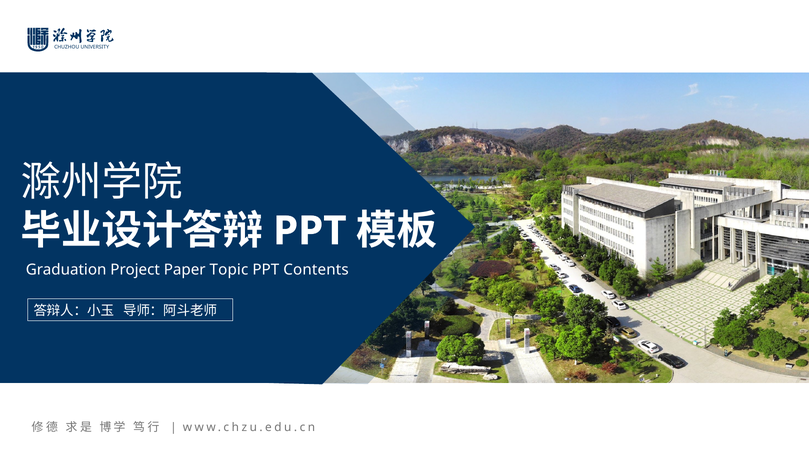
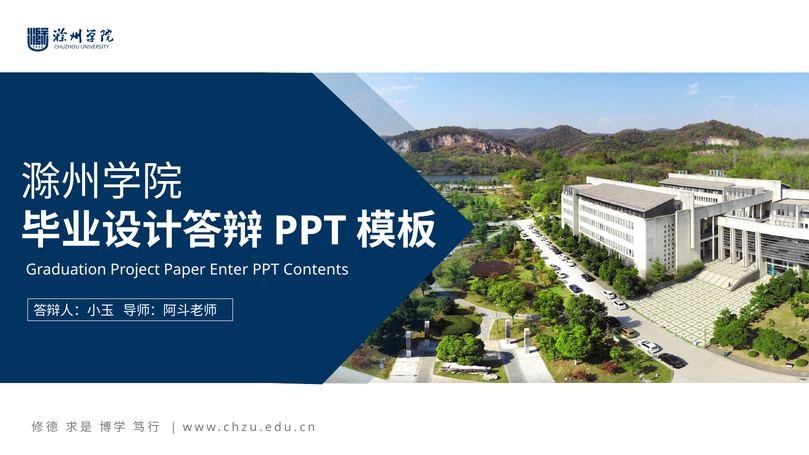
Topic: Topic -> Enter (229, 270)
